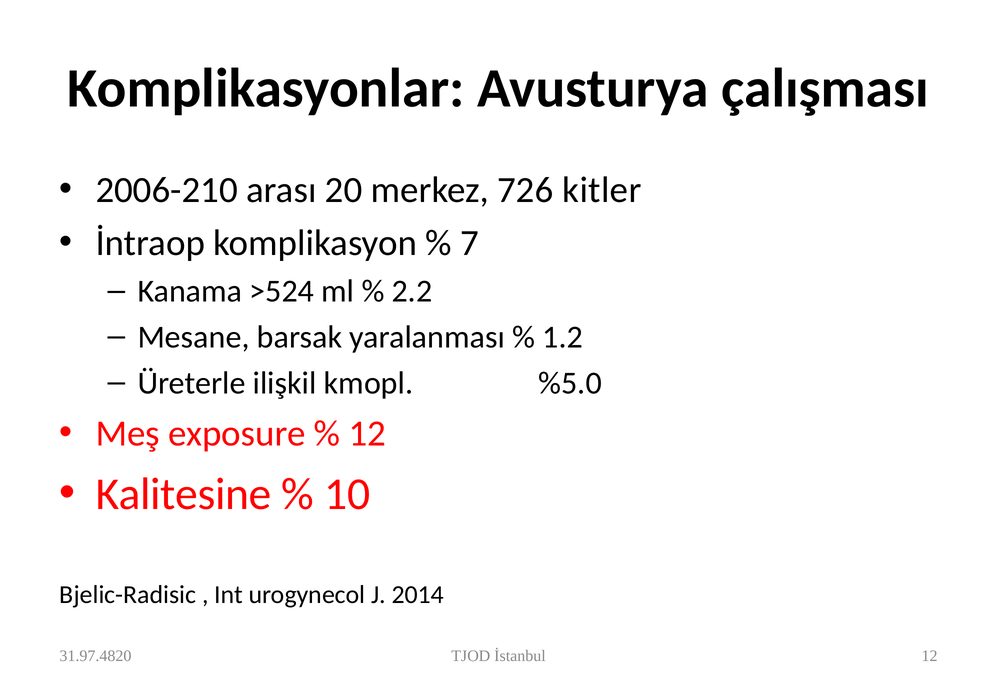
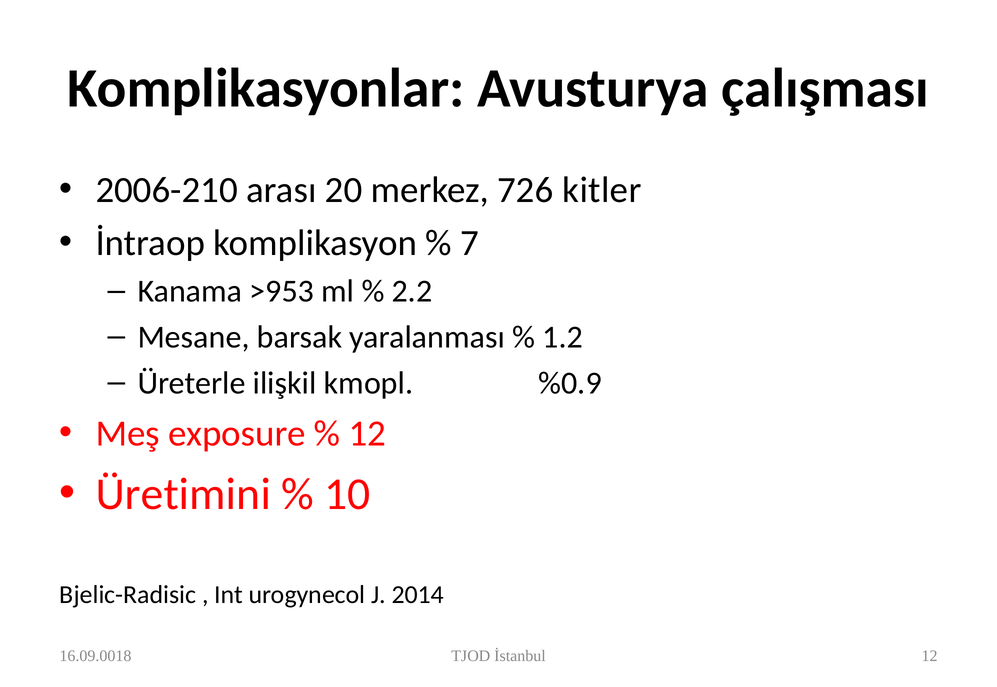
>524: >524 -> >953 (282, 292)
%5.0: %5.0 -> %0.9 (570, 383)
Kalitesine: Kalitesine -> Üretimini (183, 494)
31.97.4820: 31.97.4820 -> 16.09.0018 (95, 656)
